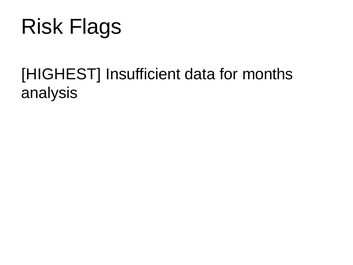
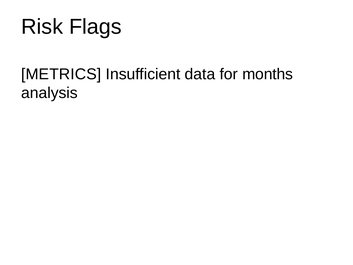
HIGHEST: HIGHEST -> METRICS (61, 74)
